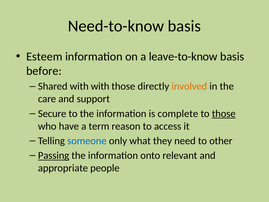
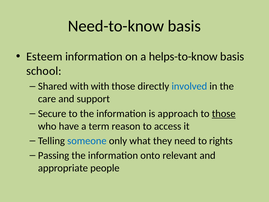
leave-to-know: leave-to-know -> helps-to-know (183, 56)
before: before -> school (44, 71)
involved colour: orange -> blue (189, 86)
complete: complete -> approach (178, 113)
other: other -> rights (221, 141)
Passing underline: present -> none (54, 155)
